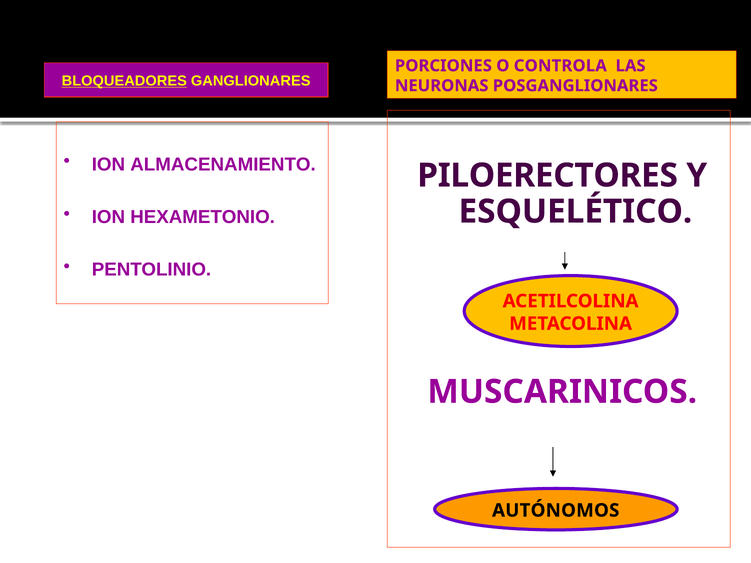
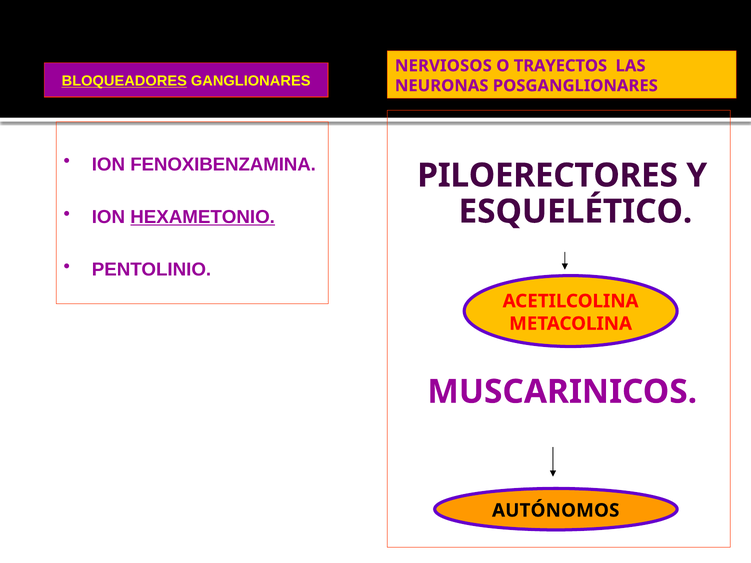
PORCIONES: PORCIONES -> NERVIOSOS (443, 66)
CONTROLA: CONTROLA -> TRAYECTOS (560, 66)
ALMACENAMIENTO: ALMACENAMIENTO -> FENOXIBENZAMINA (223, 164)
HEXAMETONIO underline: none -> present (203, 217)
